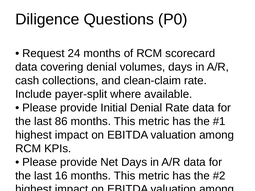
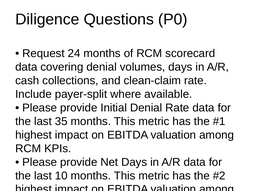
86: 86 -> 35 (61, 121)
16: 16 -> 10 (61, 176)
